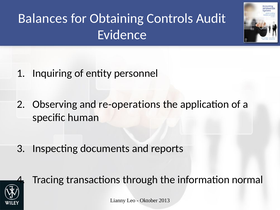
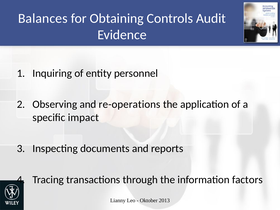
human: human -> impact (83, 117)
normal: normal -> factors (247, 180)
